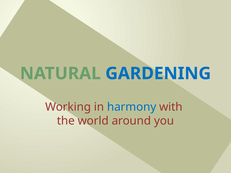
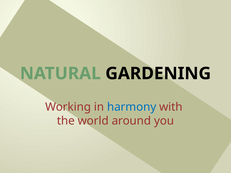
GARDENING colour: blue -> black (158, 74)
